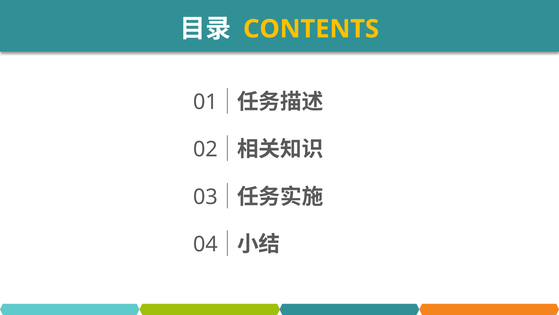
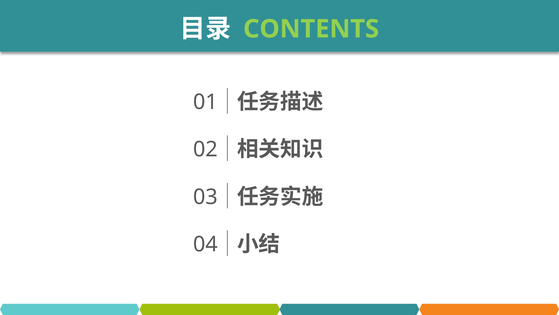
CONTENTS colour: yellow -> light green (311, 29)
